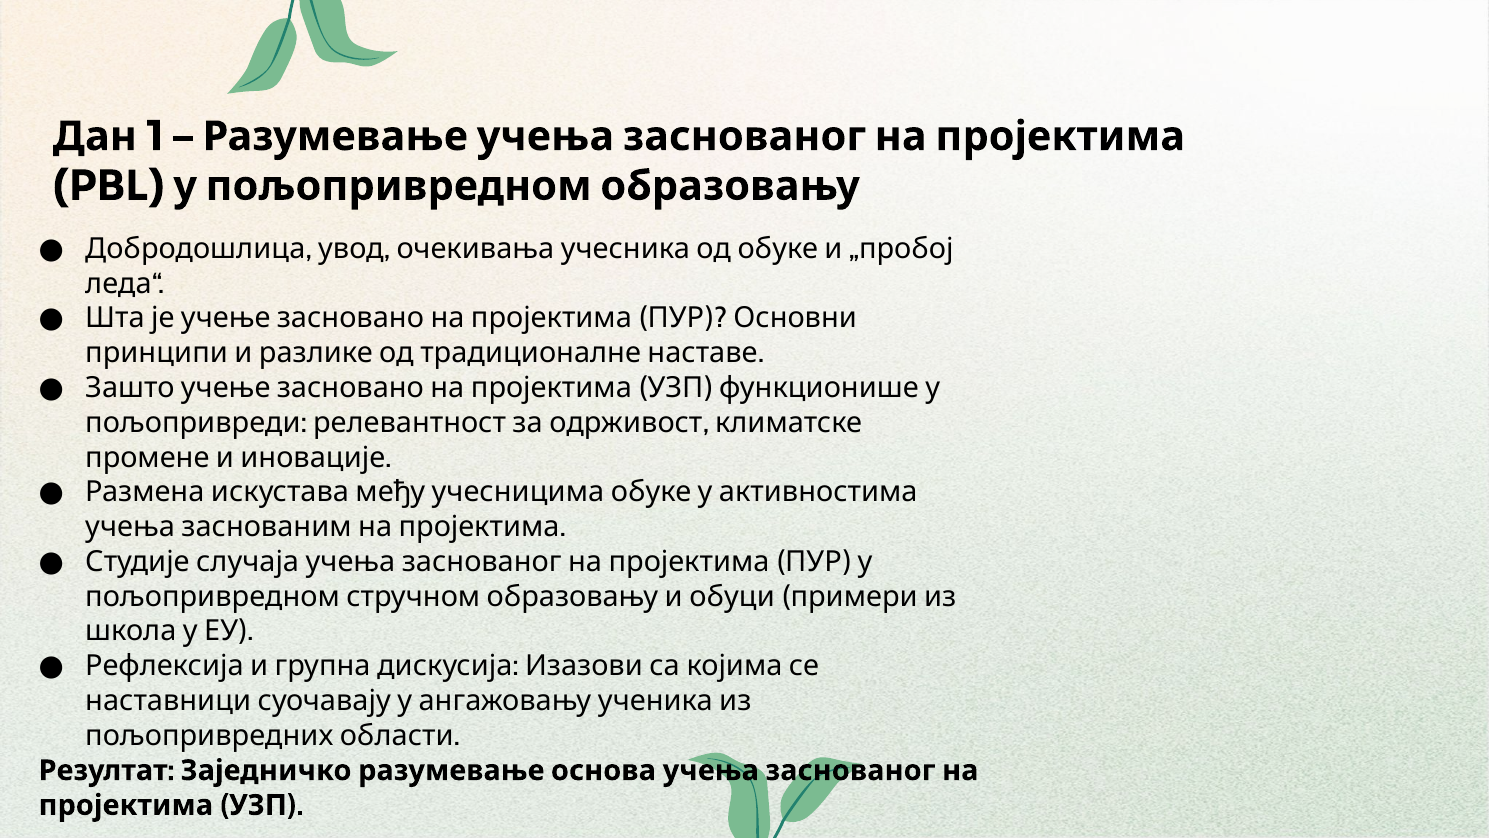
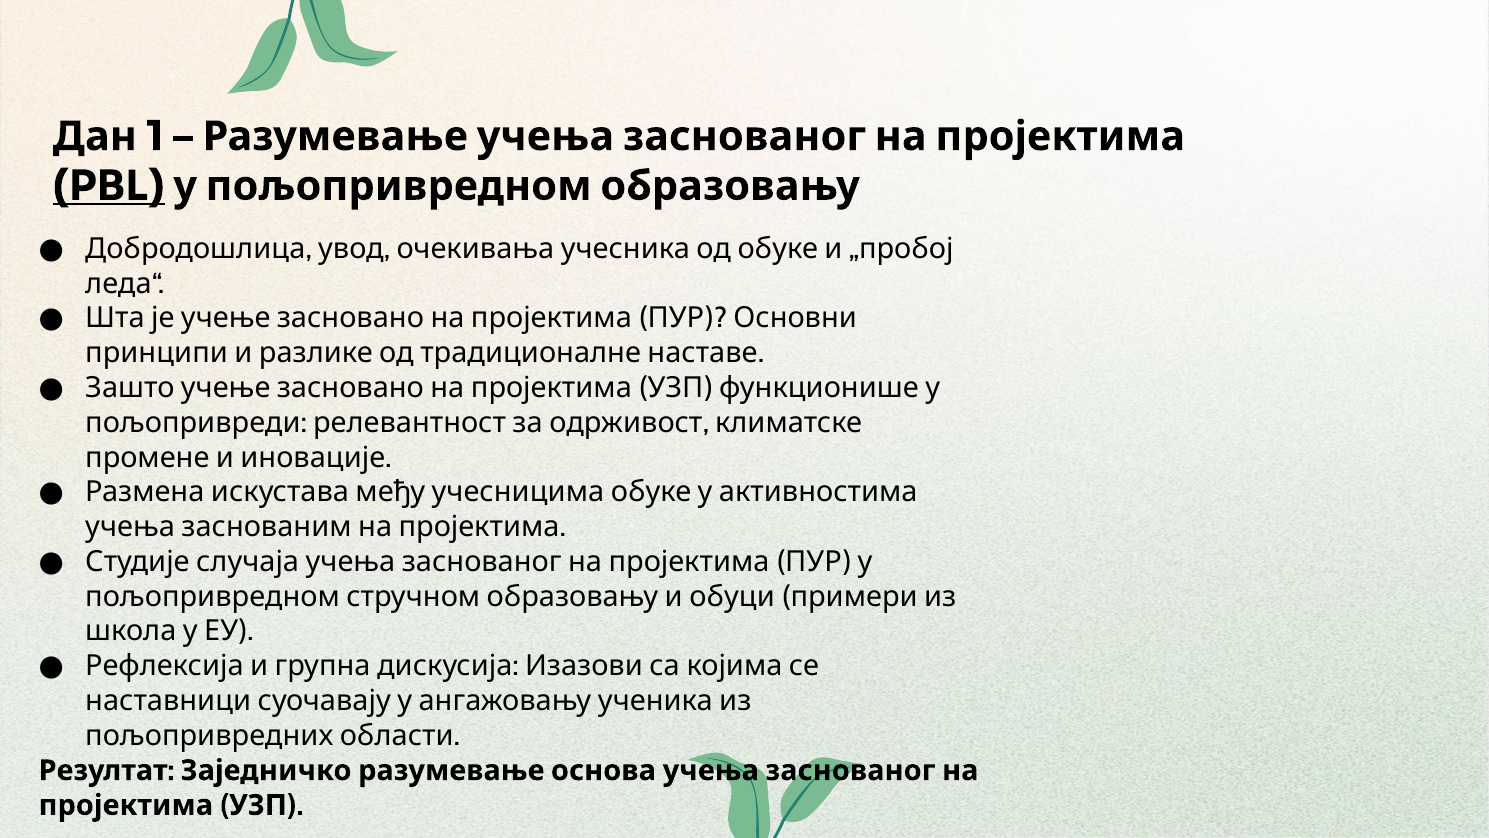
PBL underline: none -> present (109, 186)
